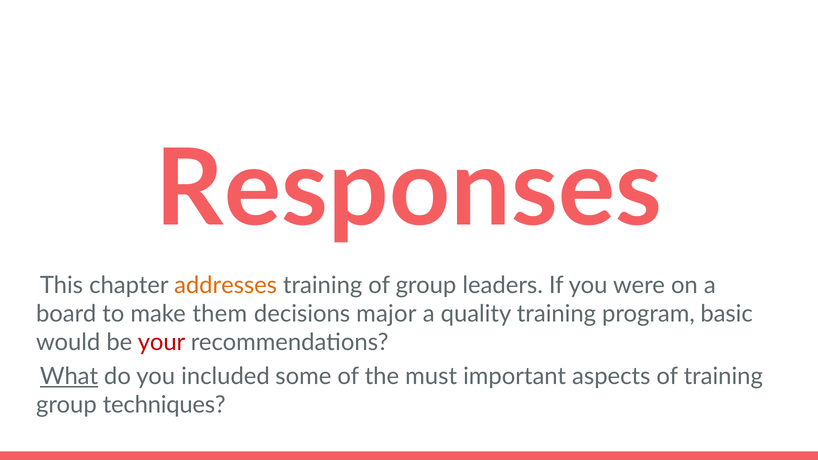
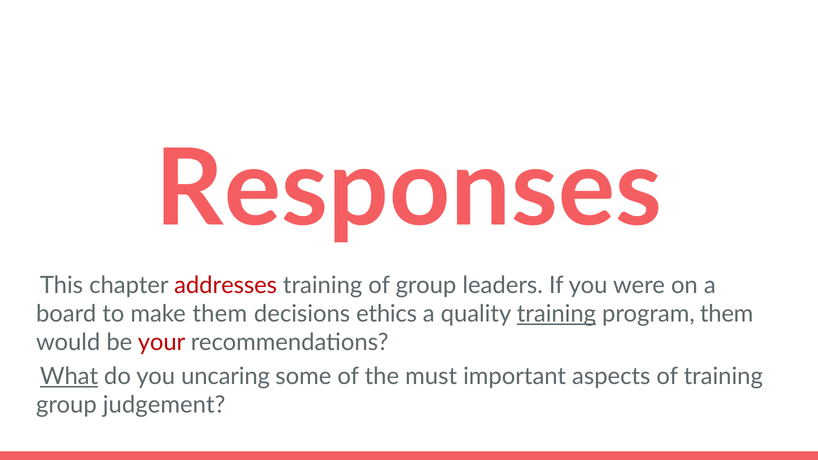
addresses colour: orange -> red (226, 285)
major: major -> ethics (387, 314)
training underline: none -> present (556, 314)
program basic: basic -> them (727, 314)
included: included -> uncaring (226, 376)
techniques: techniques -> judgement (164, 405)
